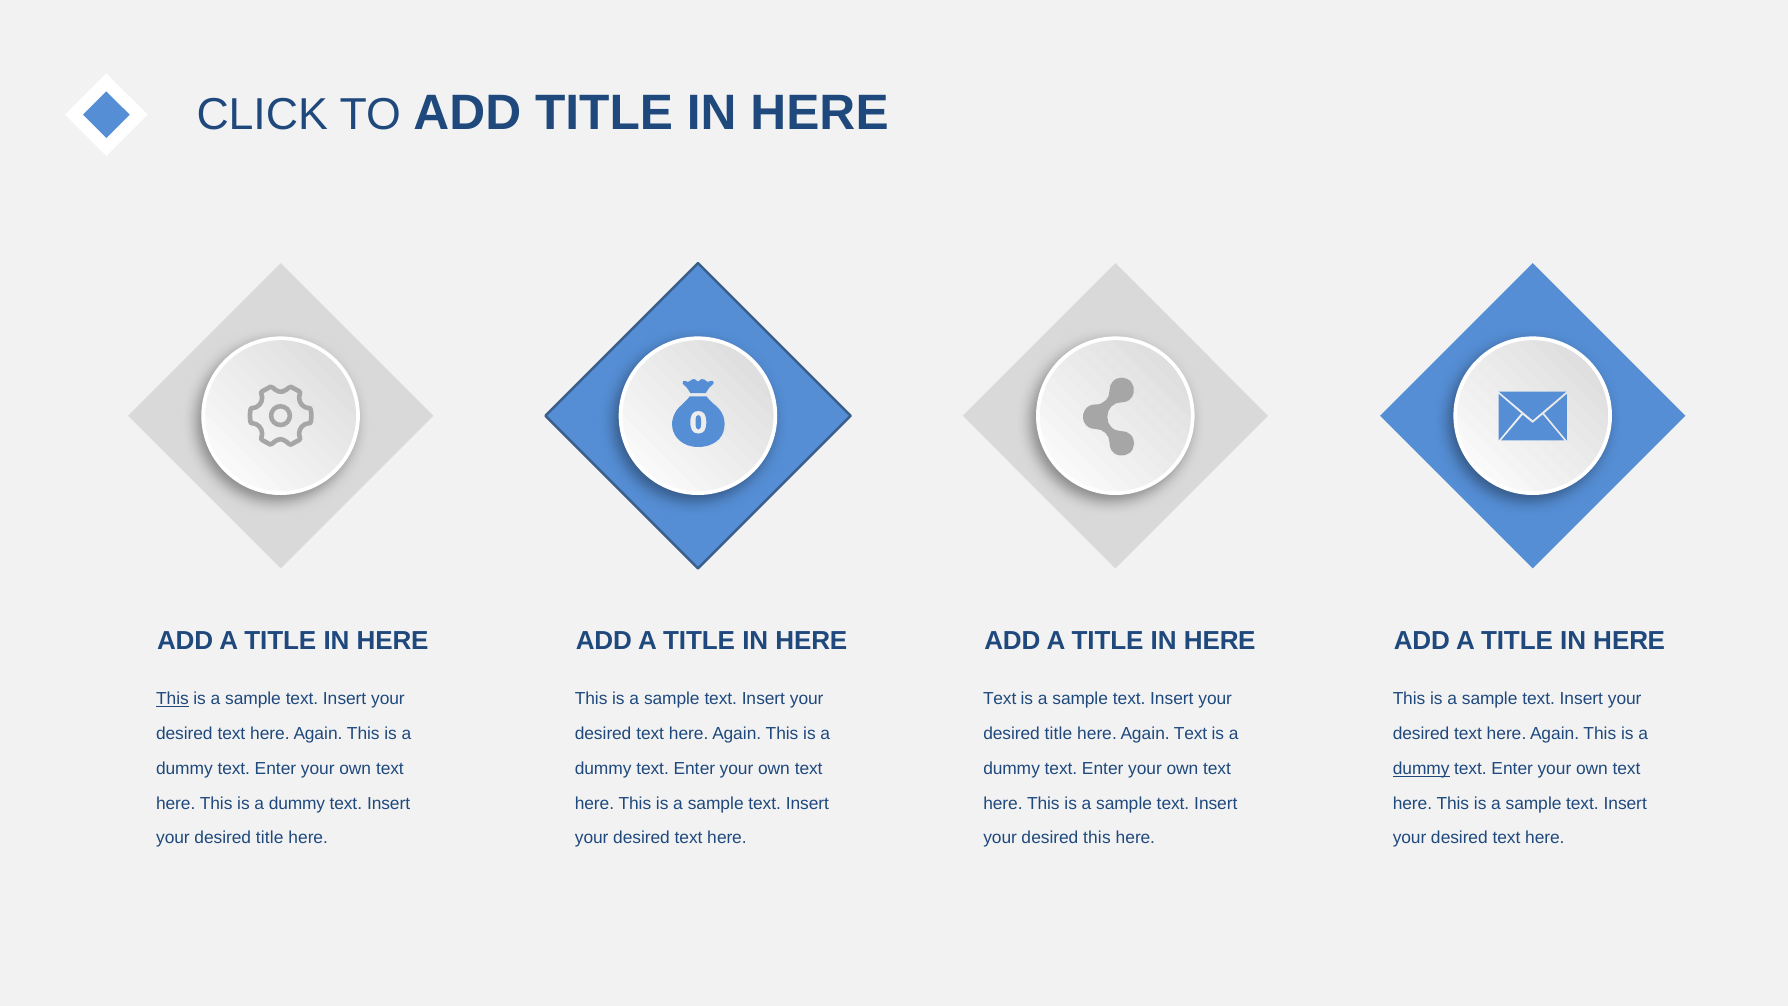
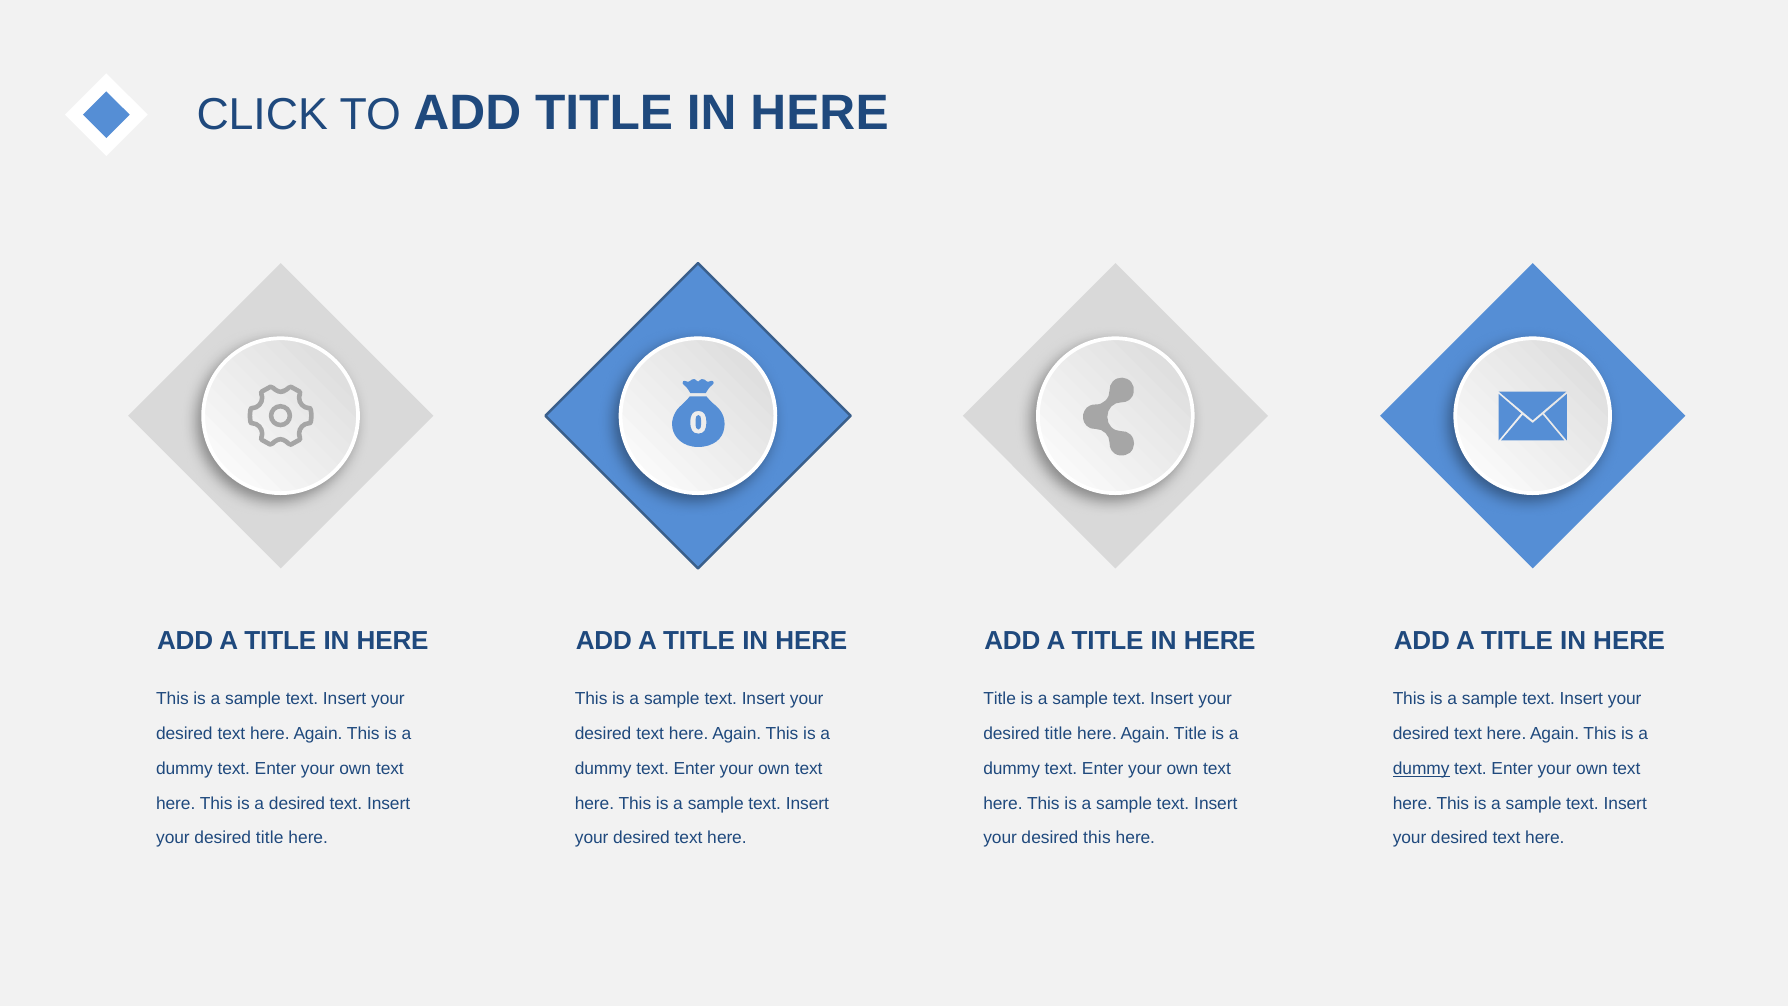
This underline: present -> none (172, 699)
Text: Text -> Title (1000, 699)
Again Text: Text -> Title (1190, 734)
dummy: dummy -> desired (297, 803)
